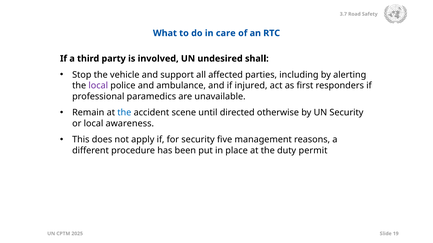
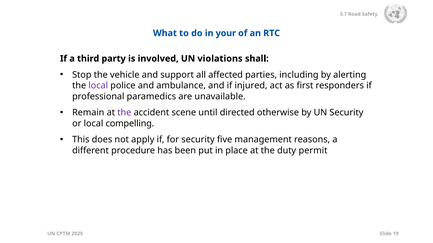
care: care -> your (226, 33)
undesired: undesired -> violations (220, 59)
the colour: blue -> purple (124, 113)
awareness: awareness -> compelling (130, 124)
